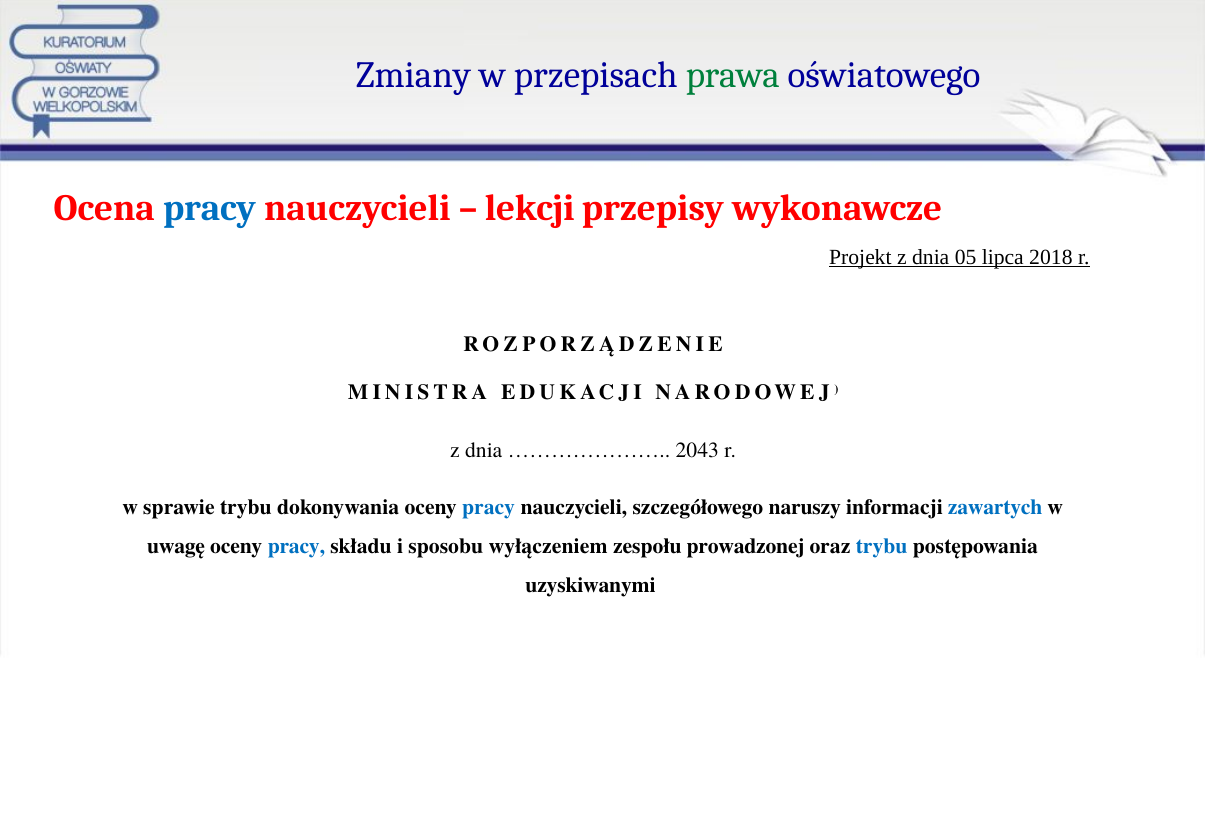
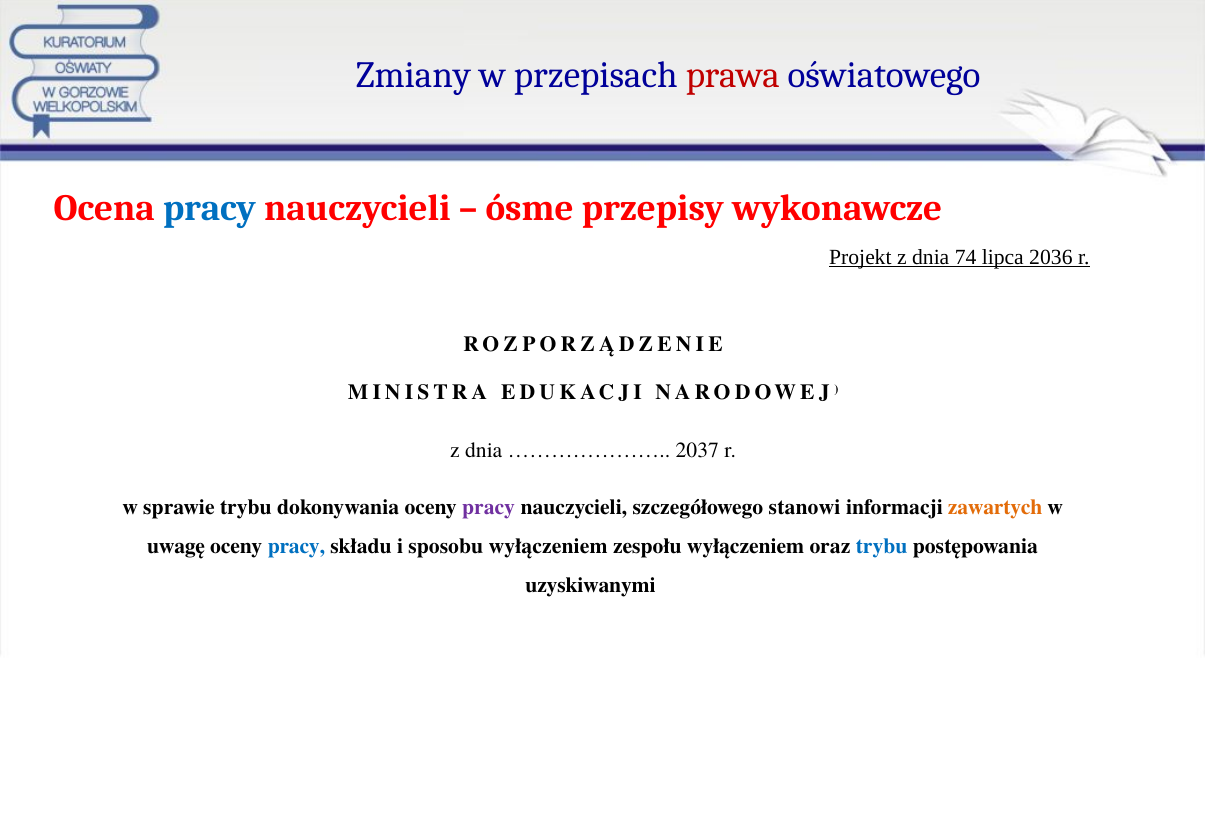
prawa colour: green -> red (733, 75)
lekcji: lekcji -> ósme (530, 208)
05: 05 -> 74 (966, 257)
2018: 2018 -> 2036 (1051, 257)
2043: 2043 -> 2037 (697, 450)
pracy colour: blue -> purple (489, 508)
naruszy: naruszy -> stanowi (805, 508)
zawartych colour: blue -> orange (995, 508)
zespołu prowadzonej: prowadzonej -> wyłączeniem (746, 547)
